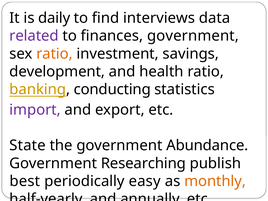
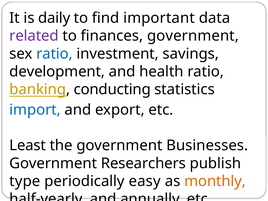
interviews: interviews -> important (159, 18)
ratio colour: orange -> blue (54, 54)
import colour: purple -> blue (35, 110)
State: State -> Least (28, 145)
Abundance: Abundance -> Businesses (207, 145)
Researching: Researching -> Researchers (143, 163)
best: best -> type (25, 181)
